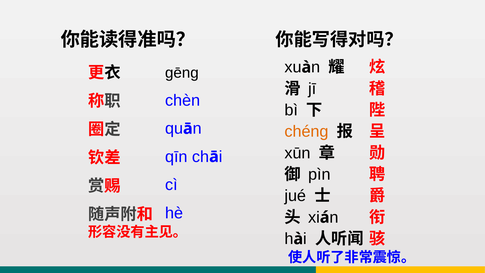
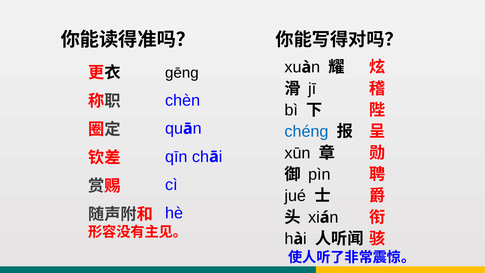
chéng colour: orange -> blue (306, 132)
